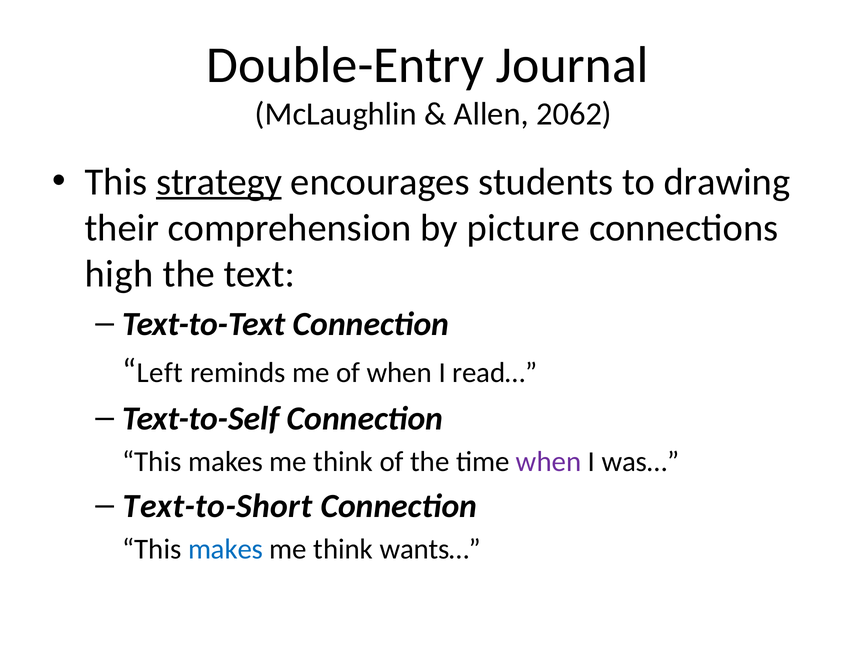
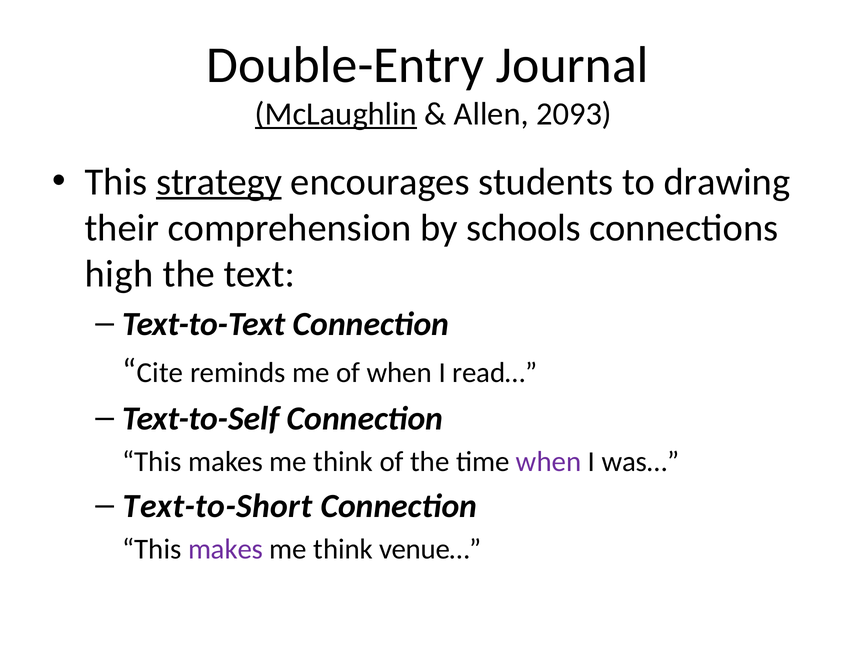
McLaughlin underline: none -> present (336, 114)
2062: 2062 -> 2093 (574, 114)
picture: picture -> schools (524, 228)
Left: Left -> Cite (160, 373)
makes colour: blue -> purple (226, 549)
wants…: wants… -> venue… (430, 549)
